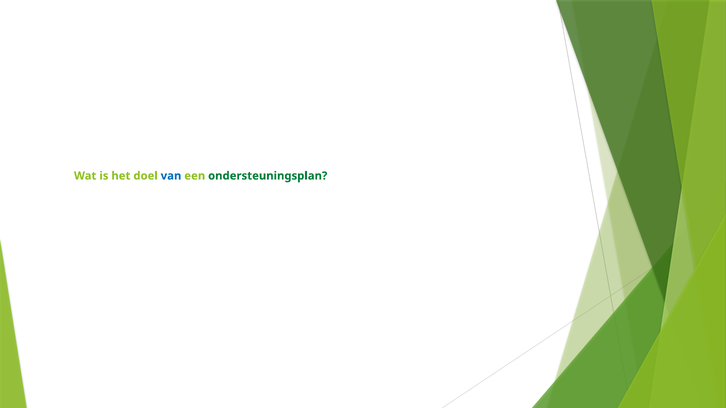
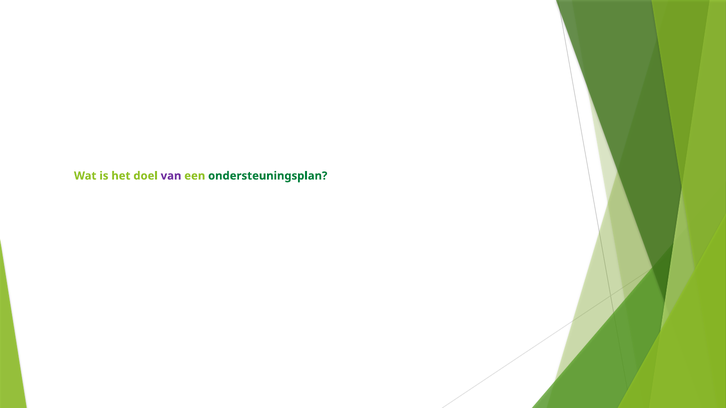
van colour: blue -> purple (171, 176)
